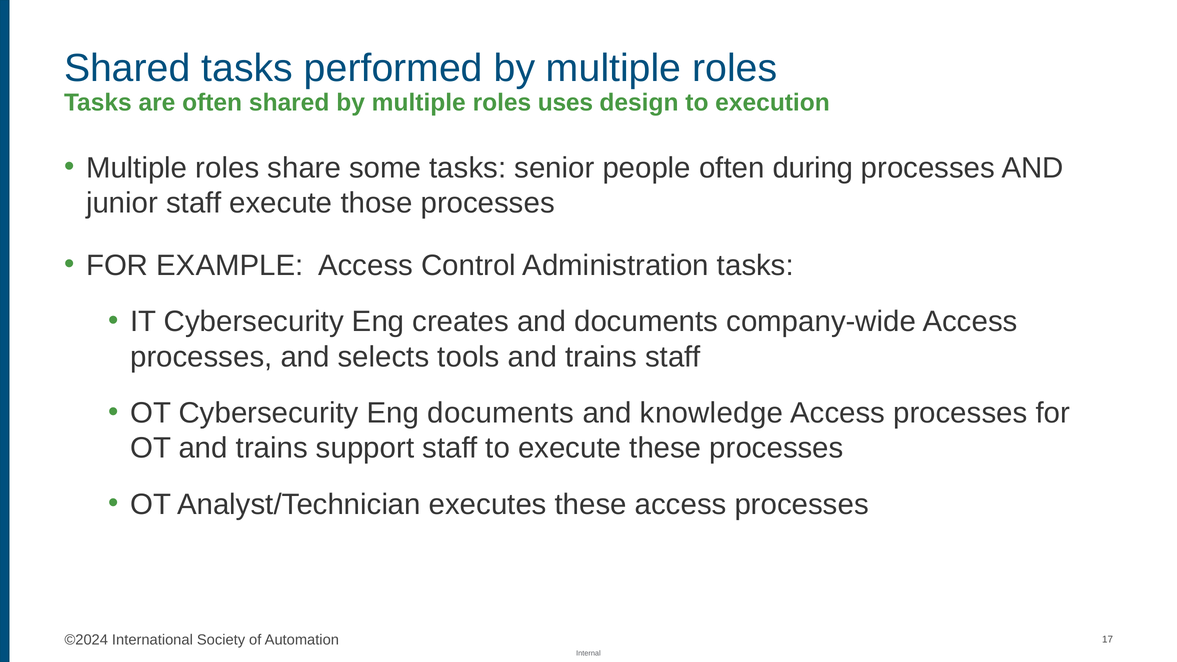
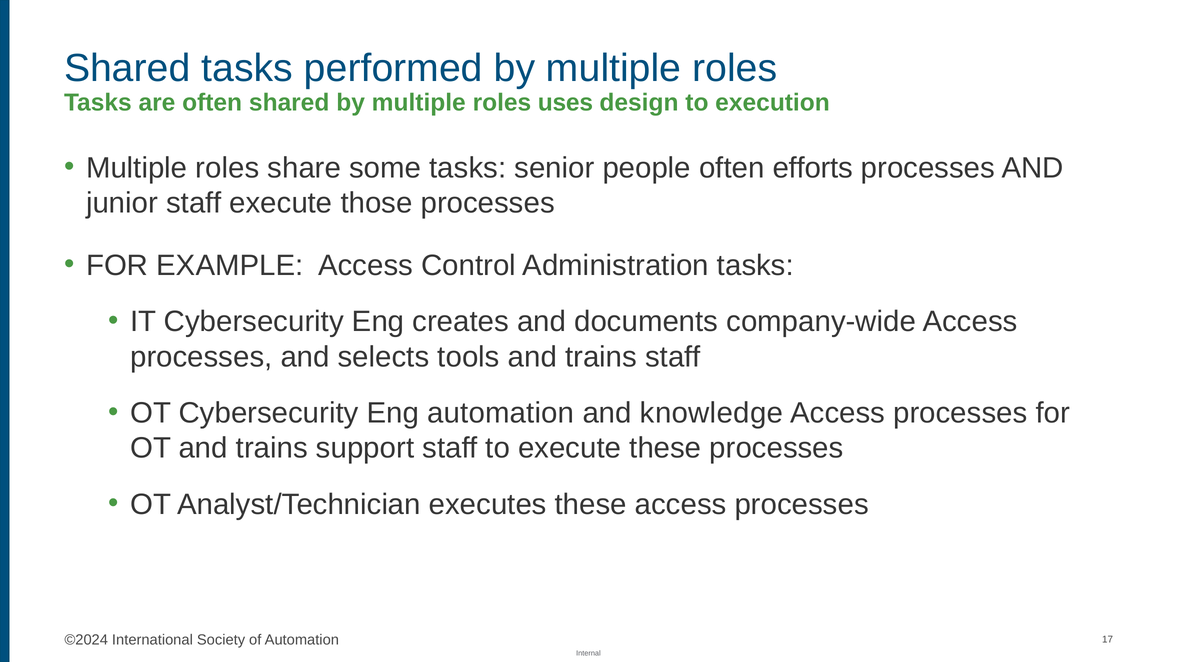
during: during -> efforts (813, 168)
Eng documents: documents -> automation (501, 413)
